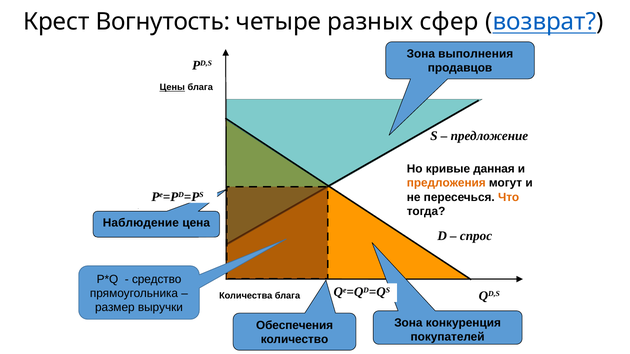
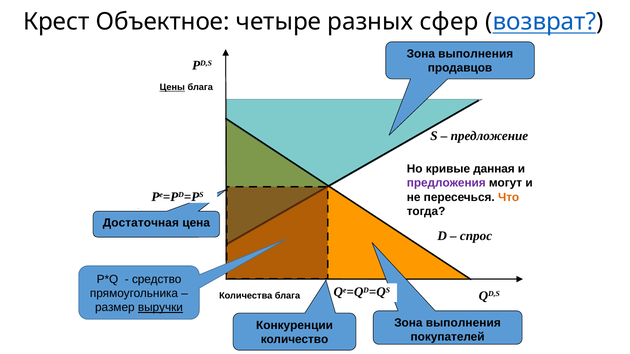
Вогнутость: Вогнутость -> Объектное (163, 22)
предложения colour: orange -> purple (446, 183)
Наблюдение: Наблюдение -> Достаточная (141, 223)
выручки underline: none -> present (160, 308)
конкуренция: конкуренция -> выполнения (463, 323)
Обеспечения: Обеспечения -> Конкуренции (295, 325)
